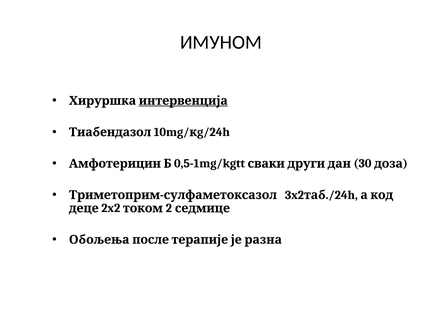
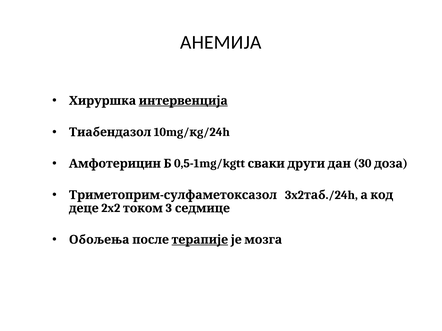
ИМУНОМ: ИМУНОМ -> АНЕМИЈА (221, 42)
2: 2 -> 3 (169, 209)
терапије underline: none -> present (200, 240)
разна: разна -> мозга (263, 240)
